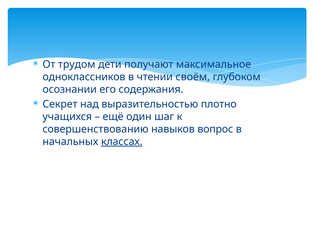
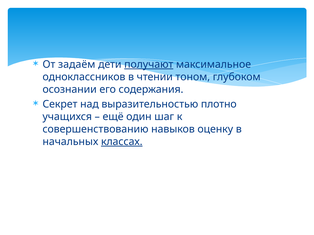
трудом: трудом -> задаём (77, 65)
получают underline: none -> present (149, 65)
своём: своём -> тоном (193, 77)
вопрос: вопрос -> оценку (215, 129)
